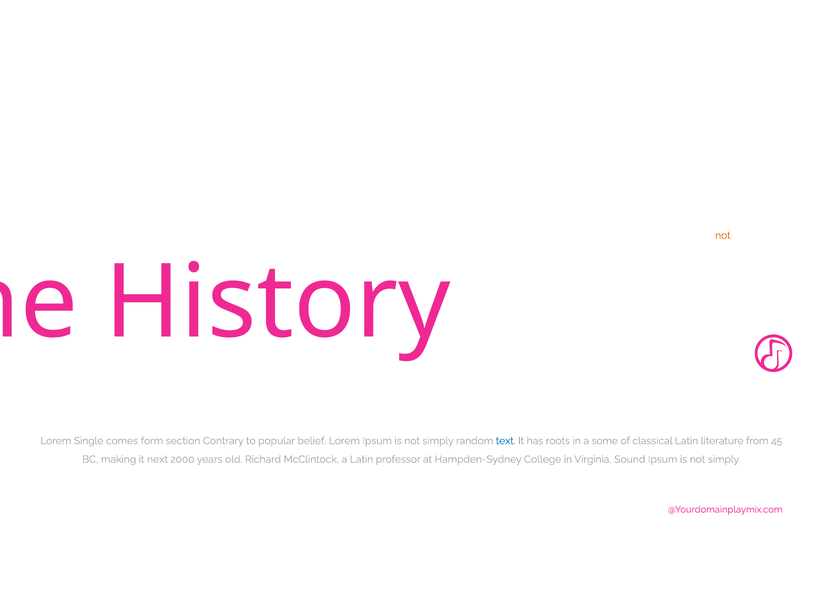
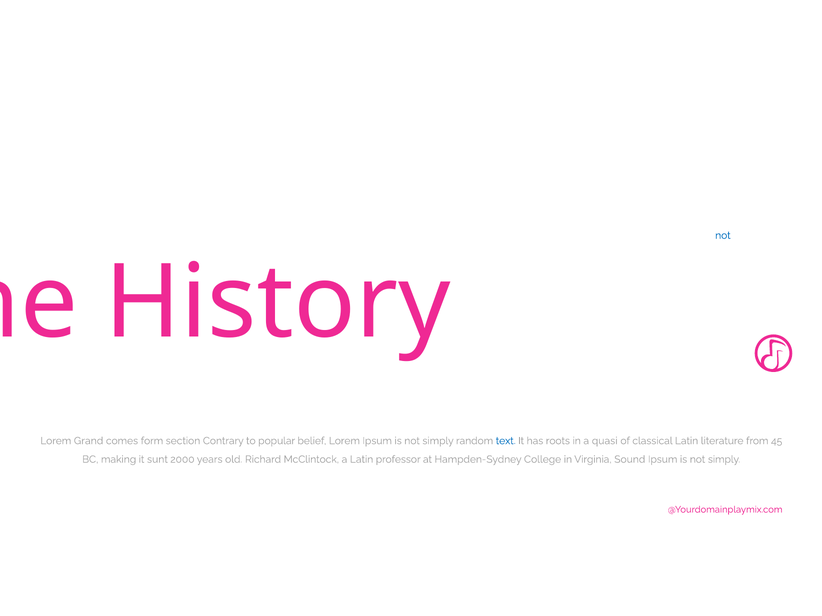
not colour: orange -> blue (723, 236)
Single: Single -> Grand (89, 441)
some: some -> quasi (605, 441)
next: next -> sunt (157, 460)
